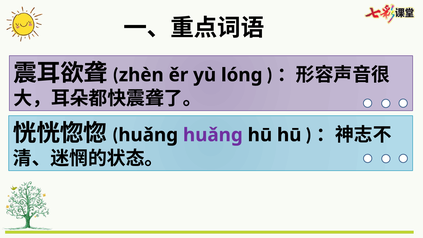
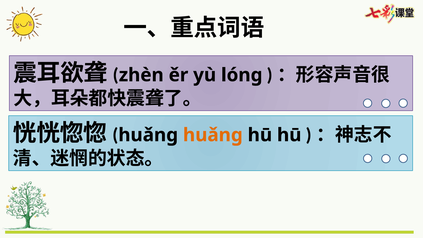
huǎng colour: purple -> orange (213, 135)
